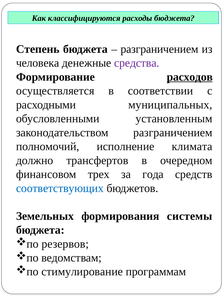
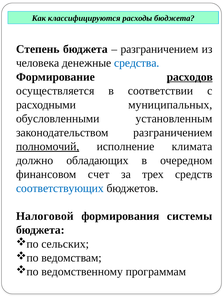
средства colour: purple -> blue (137, 63)
полномочий underline: none -> present (48, 146)
трансфертов: трансфертов -> обладающих (97, 160)
трех: трех -> счет (99, 174)
года: года -> трех (153, 174)
Земельных: Земельных -> Налоговой (45, 216)
резервов: резервов -> сельских (65, 243)
стимулирование: стимулирование -> ведомственному (82, 271)
